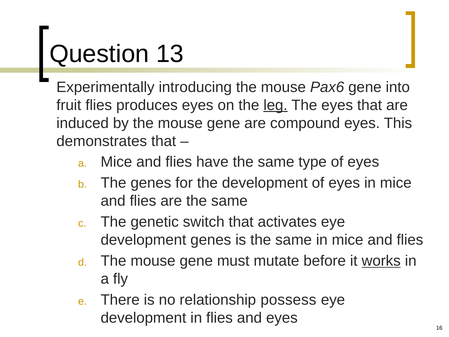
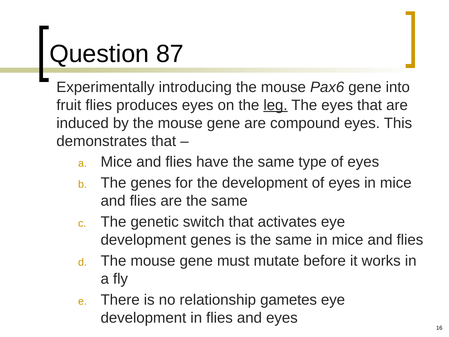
13: 13 -> 87 (170, 54)
works underline: present -> none (381, 261)
possess: possess -> gametes (289, 300)
